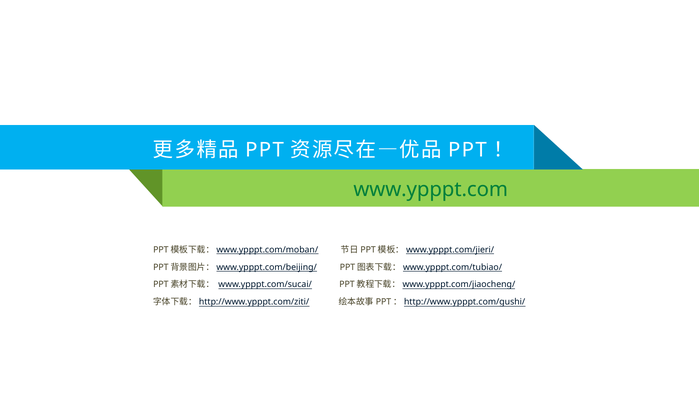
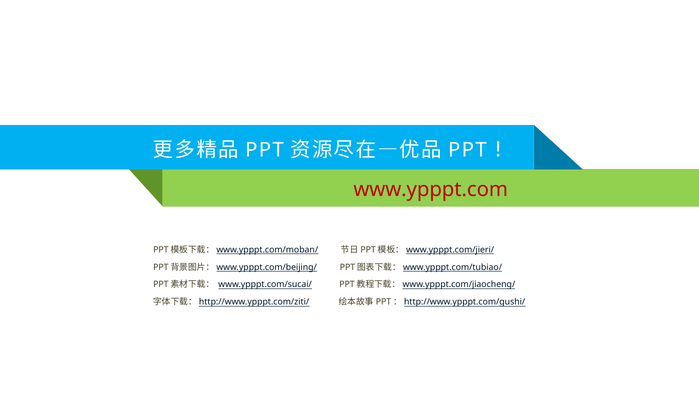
www.ypppt.com colour: green -> red (431, 189)
